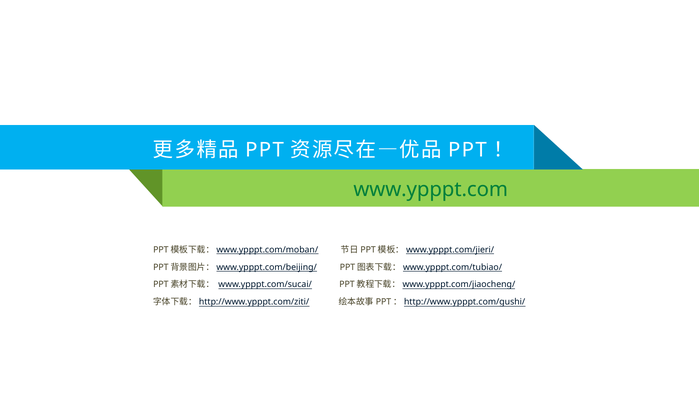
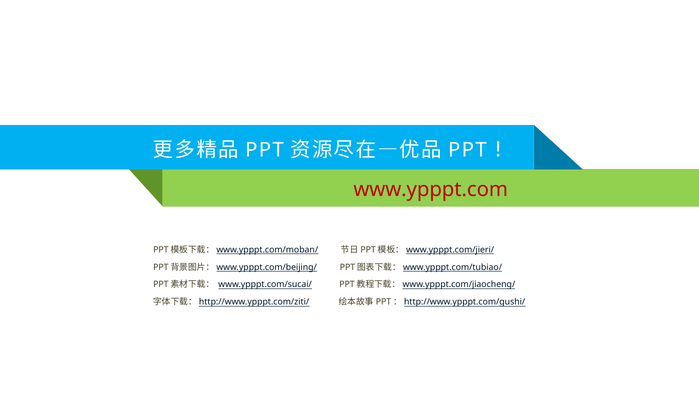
www.ypppt.com colour: green -> red (431, 189)
